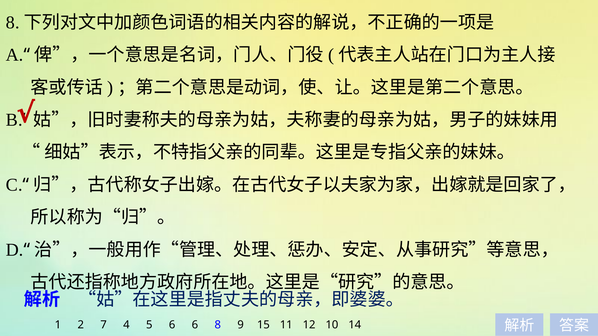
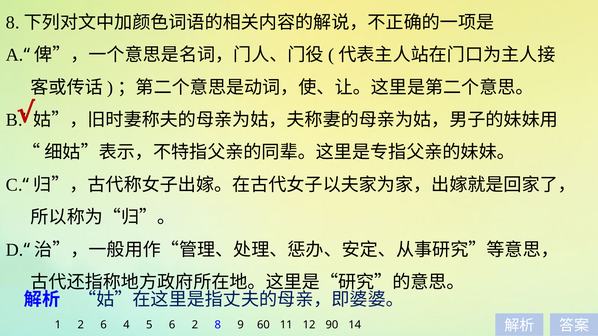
2 7: 7 -> 6 (104, 325)
6 6: 6 -> 2 (195, 325)
15: 15 -> 60 (263, 325)
10: 10 -> 90 (332, 325)
